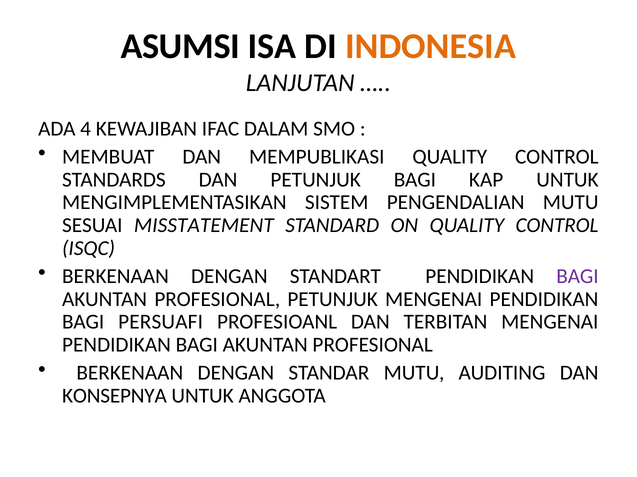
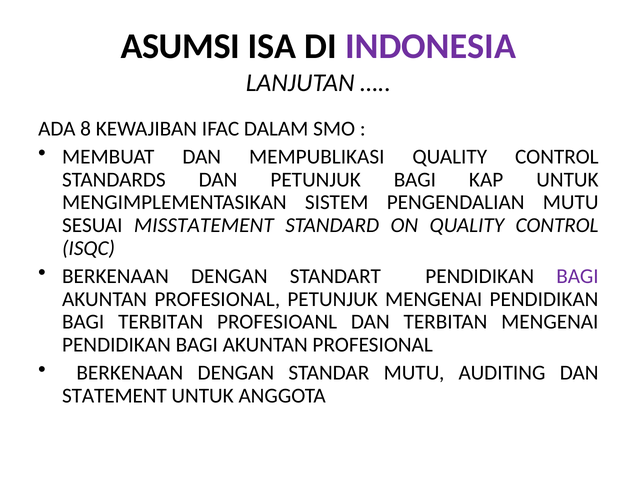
INDONESIA colour: orange -> purple (431, 47)
4: 4 -> 8 (86, 129)
BAGI PERSUAFI: PERSUAFI -> TERBITAN (161, 322)
KONSEPNYA: KONSEPNYA -> STATEMENT (114, 396)
